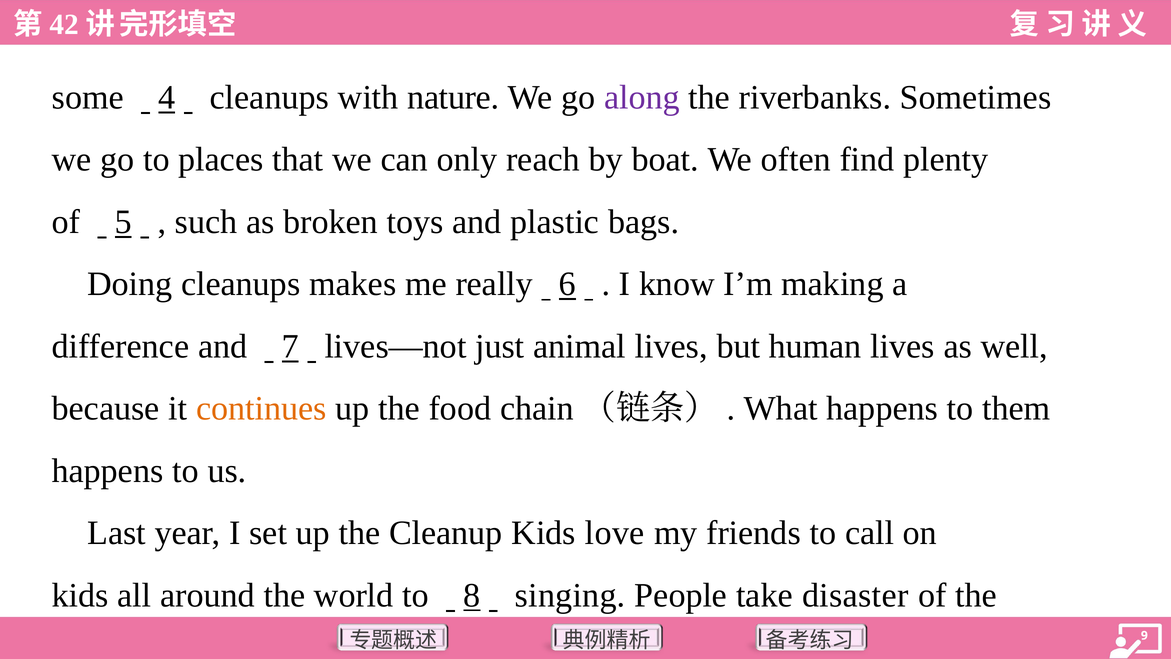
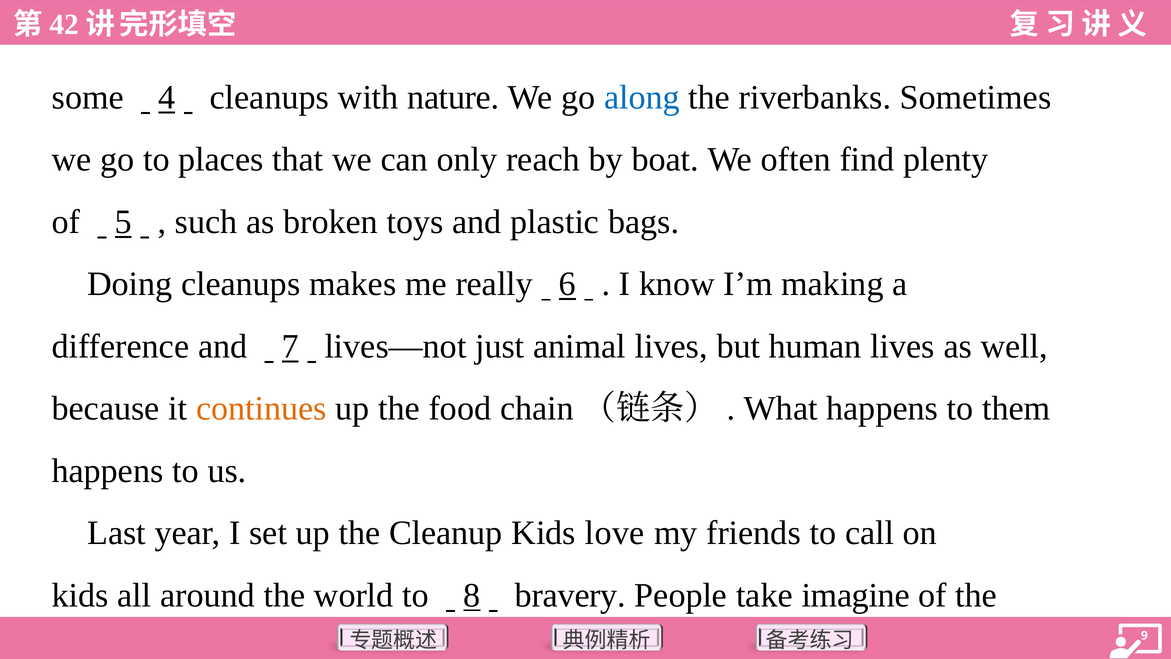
along colour: purple -> blue (642, 97)
singing: singing -> bravery (570, 595)
disaster: disaster -> imagine (856, 595)
